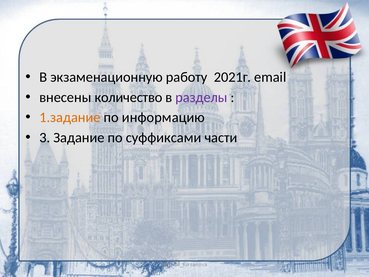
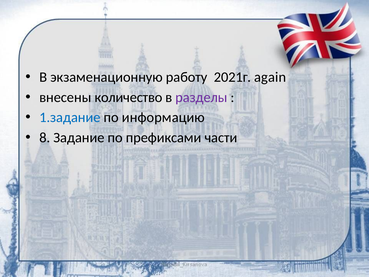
email: email -> again (270, 77)
1.задание colour: orange -> blue (70, 117)
3: 3 -> 8 (45, 138)
суффиксами: суффиксами -> префиксами (164, 138)
